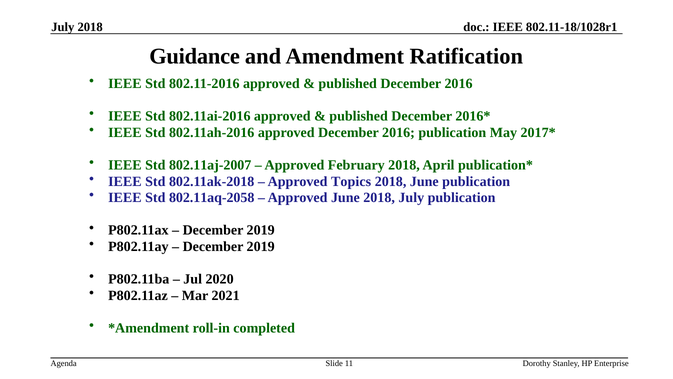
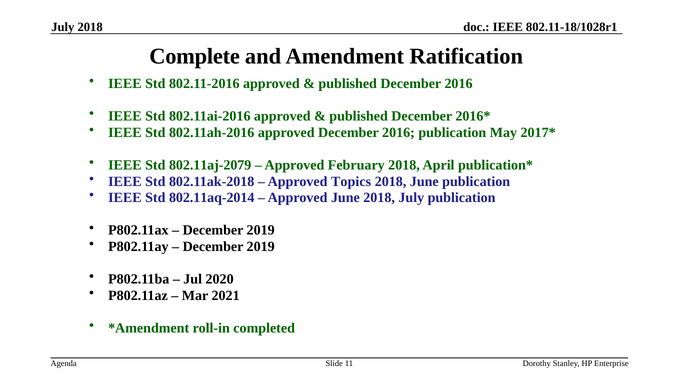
Guidance: Guidance -> Complete (195, 56)
802.11aj-2007: 802.11aj-2007 -> 802.11aj-2079 (210, 165)
802.11aq-2058: 802.11aq-2058 -> 802.11aq-2014 (212, 197)
